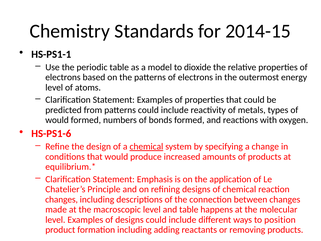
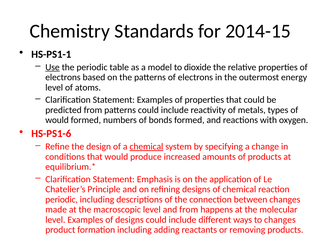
Use underline: none -> present (52, 67)
changes: changes -> periodic (62, 199)
and table: table -> from (189, 209)
to position: position -> changes (280, 219)
